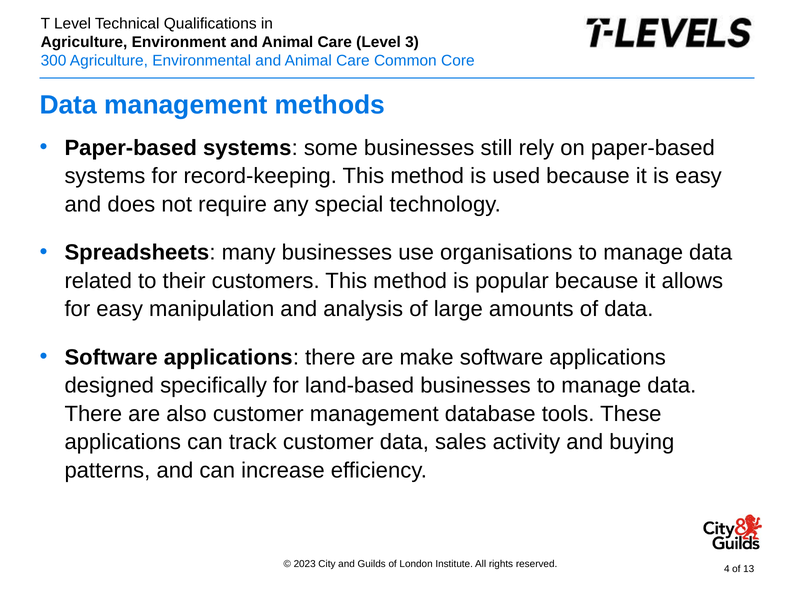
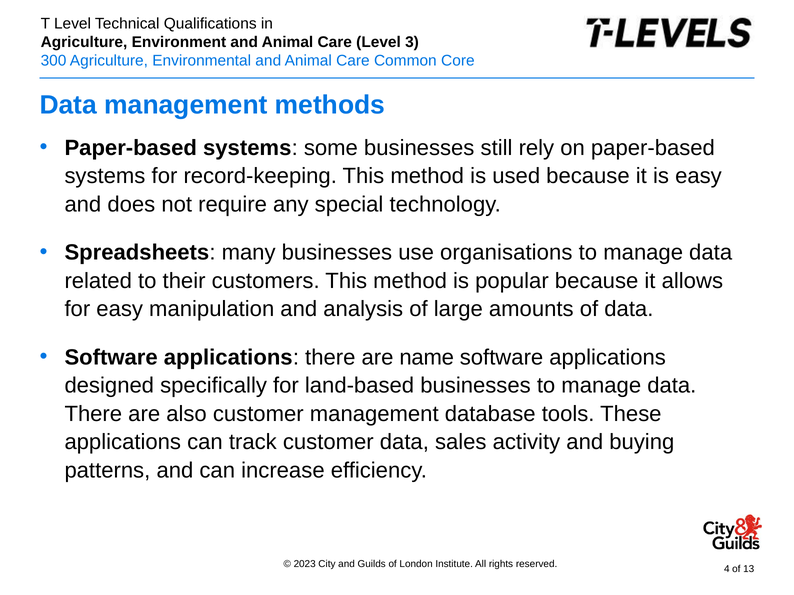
make: make -> name (427, 358)
